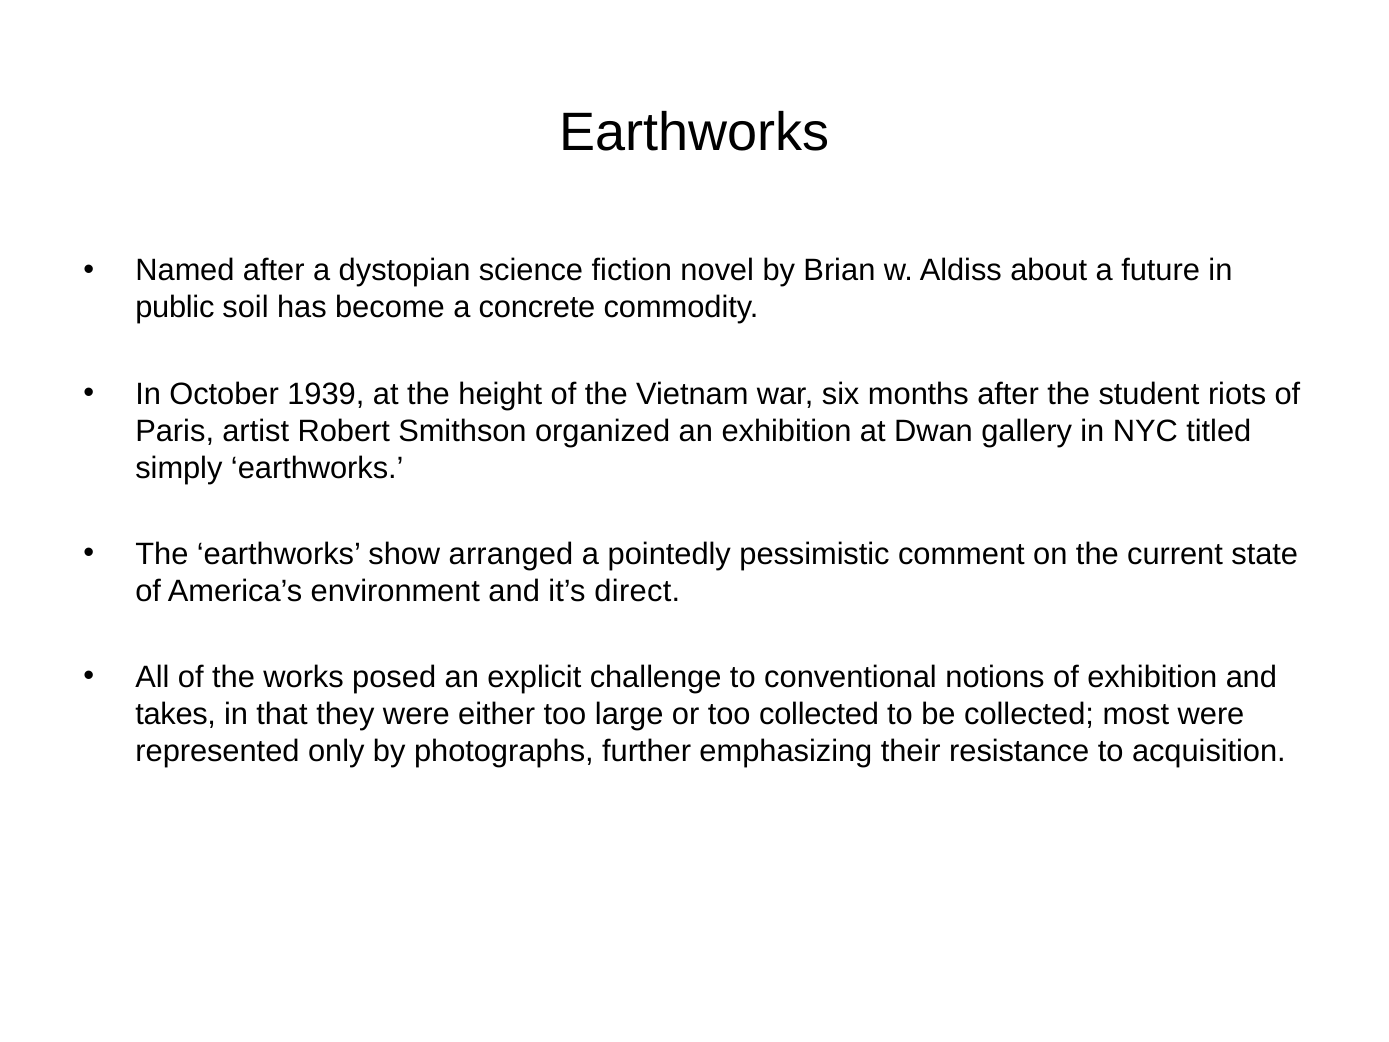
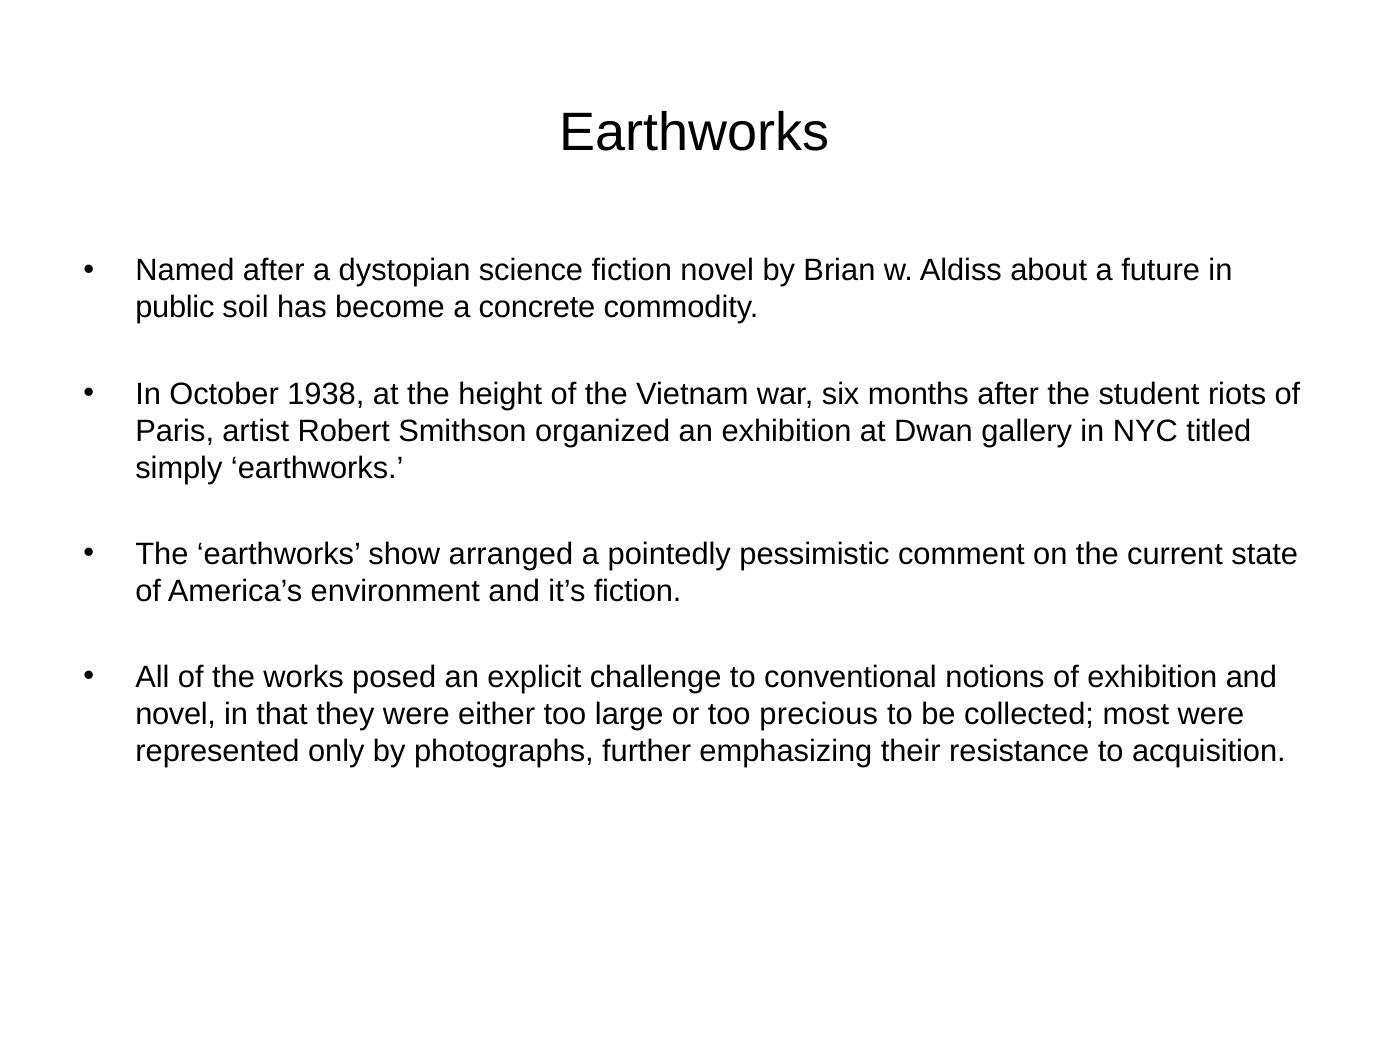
1939: 1939 -> 1938 (326, 394)
it’s direct: direct -> fiction (638, 591)
takes: takes -> novel (176, 714)
too collected: collected -> precious (819, 714)
